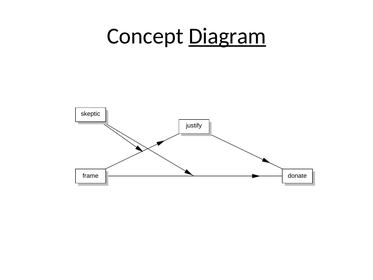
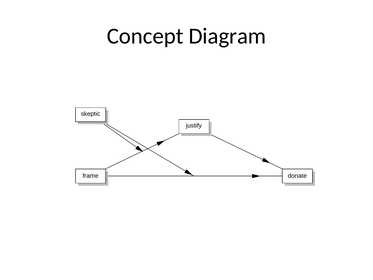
Diagram underline: present -> none (227, 36)
